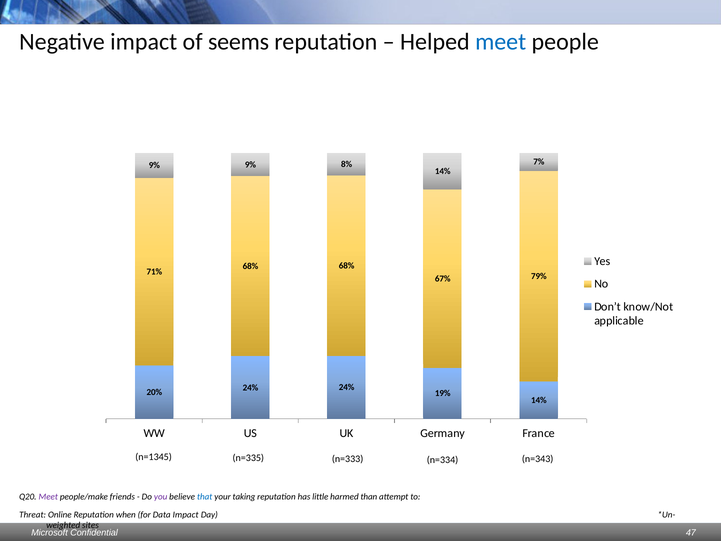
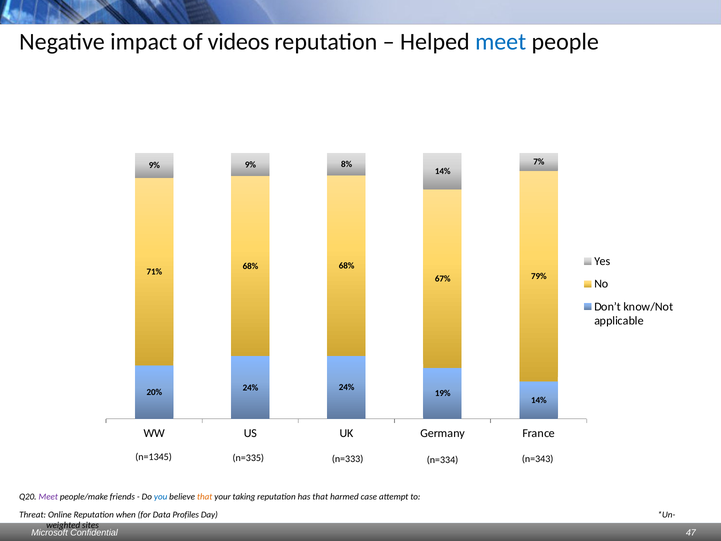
seems: seems -> videos (239, 42)
you colour: purple -> blue (161, 496)
that colour: blue -> orange (205, 496)
has little: little -> that (320, 496)
than: than -> case (369, 496)
Data Impact: Impact -> Profiles (186, 514)
